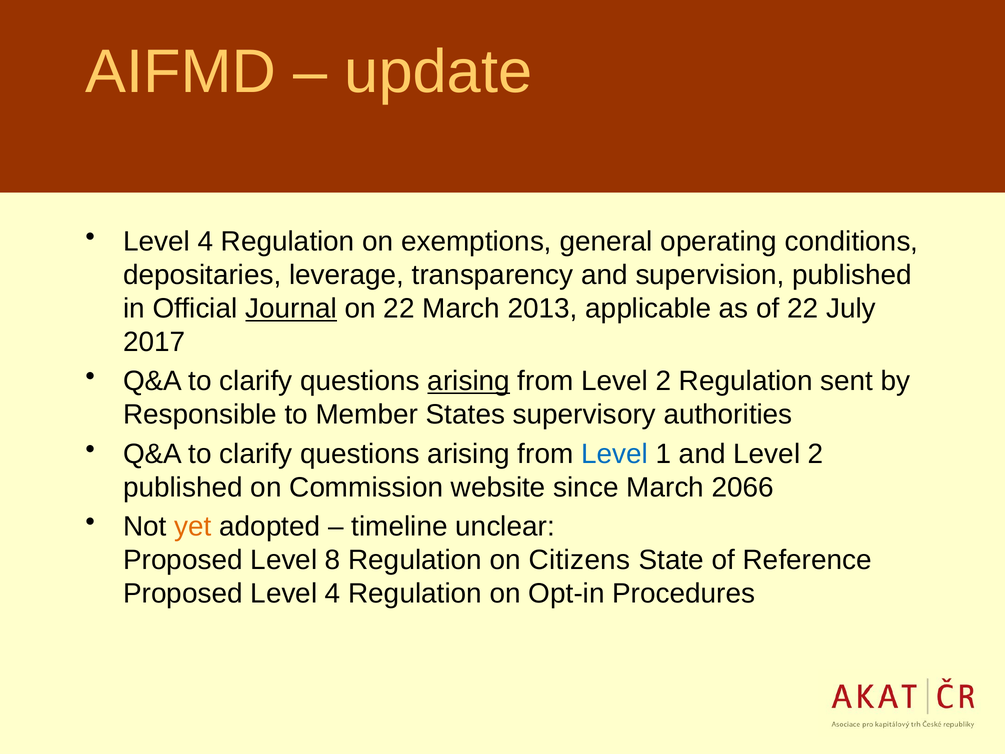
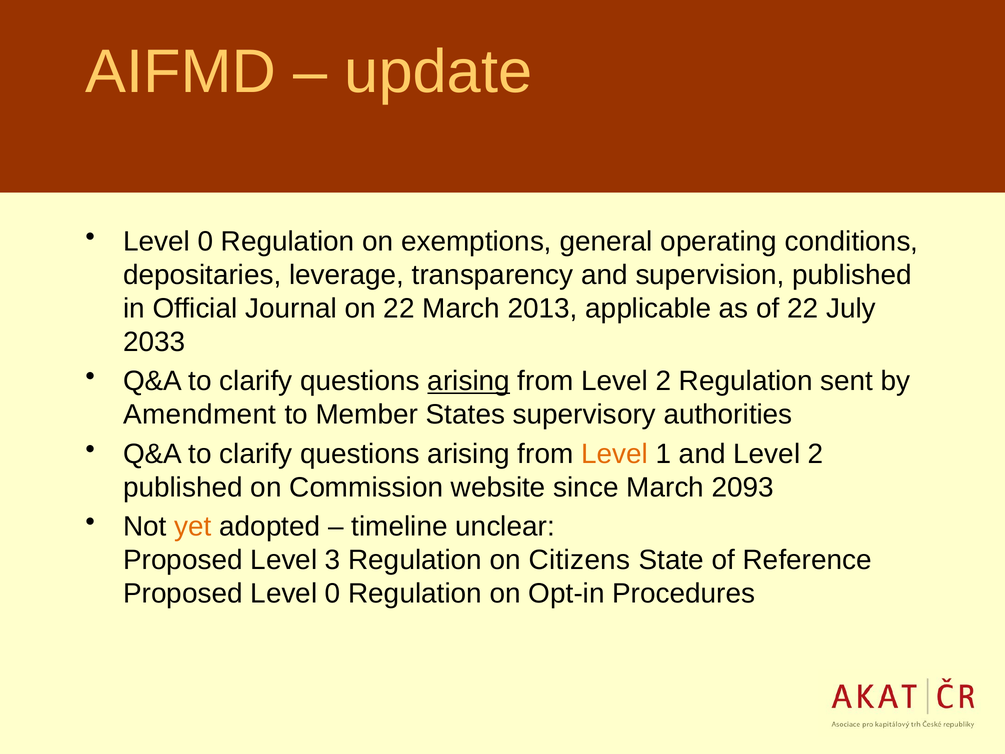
4: 4 -> 0 (205, 241)
Journal underline: present -> none (291, 309)
2017: 2017 -> 2033 (154, 342)
Responsible: Responsible -> Amendment (200, 415)
Level colour: blue -> orange (615, 454)
2066: 2066 -> 2093 (743, 487)
8: 8 -> 3 (333, 560)
Proposed Level 4: 4 -> 0 (333, 593)
